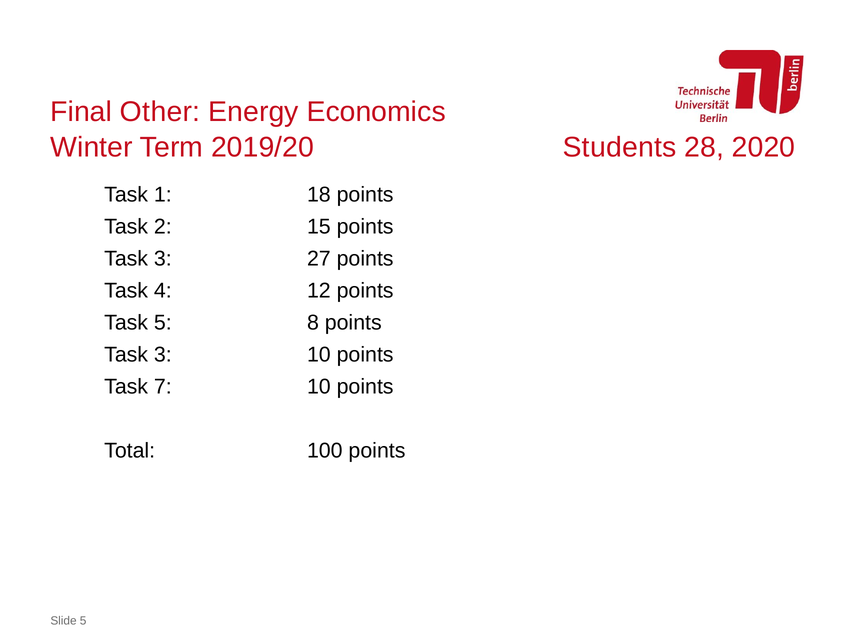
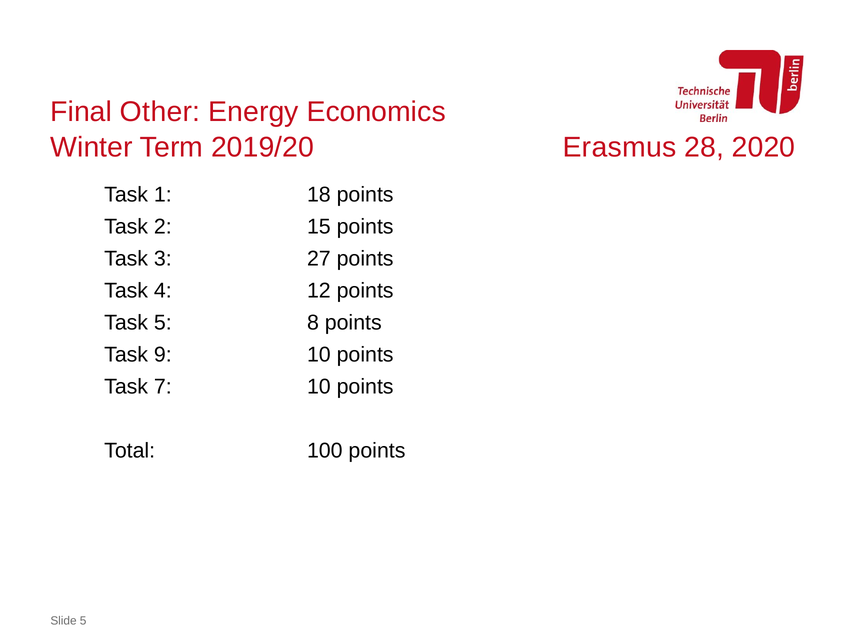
Students: Students -> Erasmus (620, 147)
3: 3 -> 9 (163, 355)
